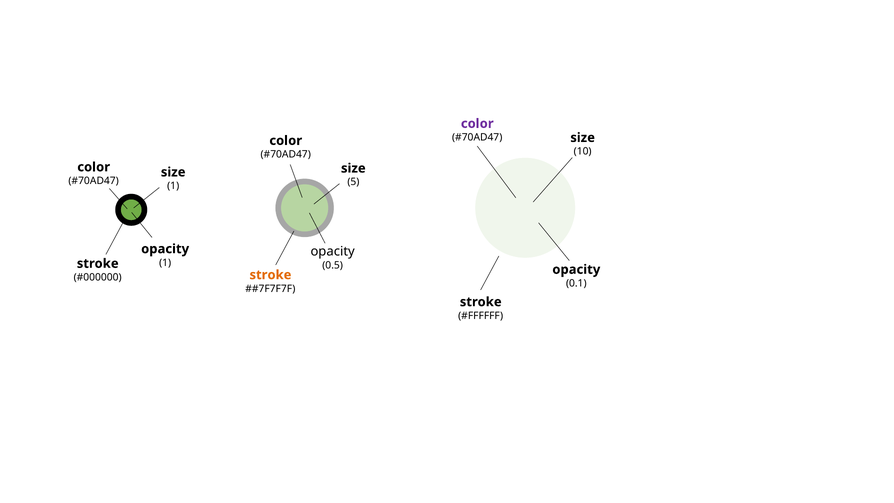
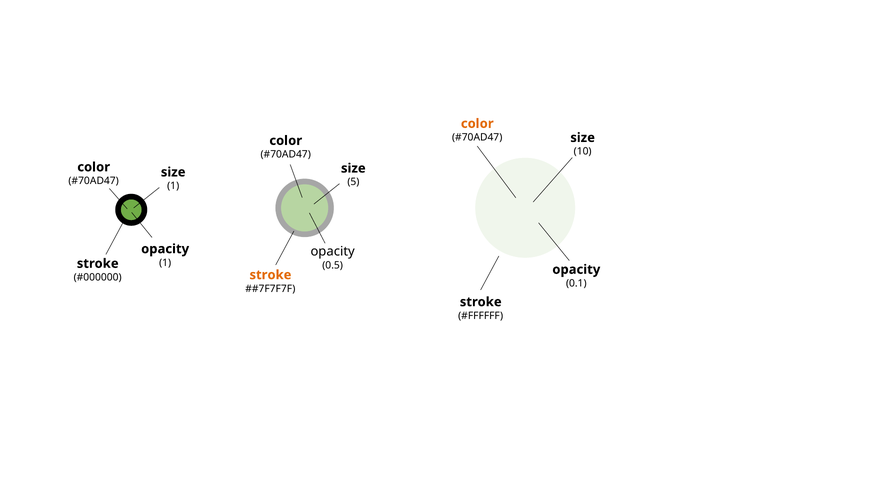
color colour: purple -> orange (477, 124)
